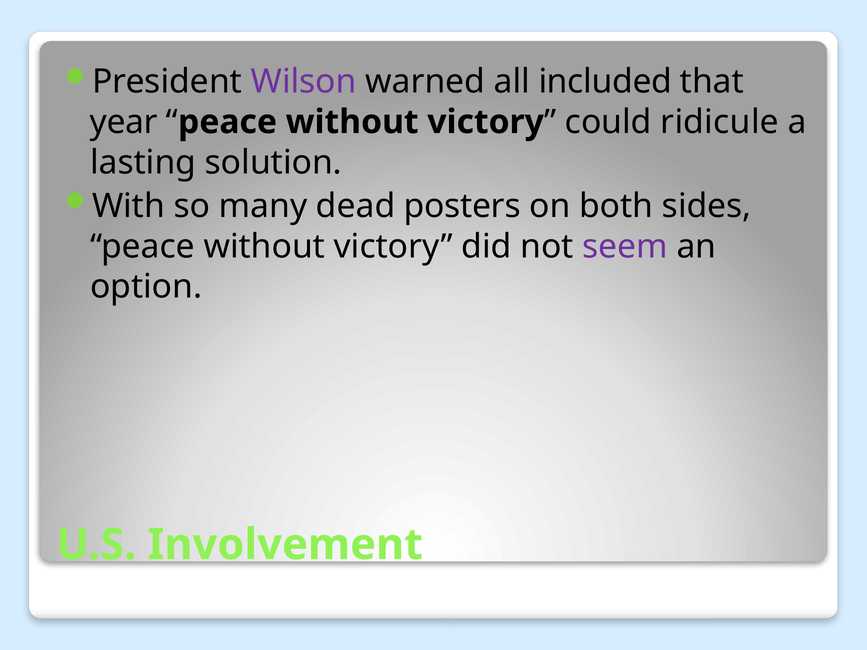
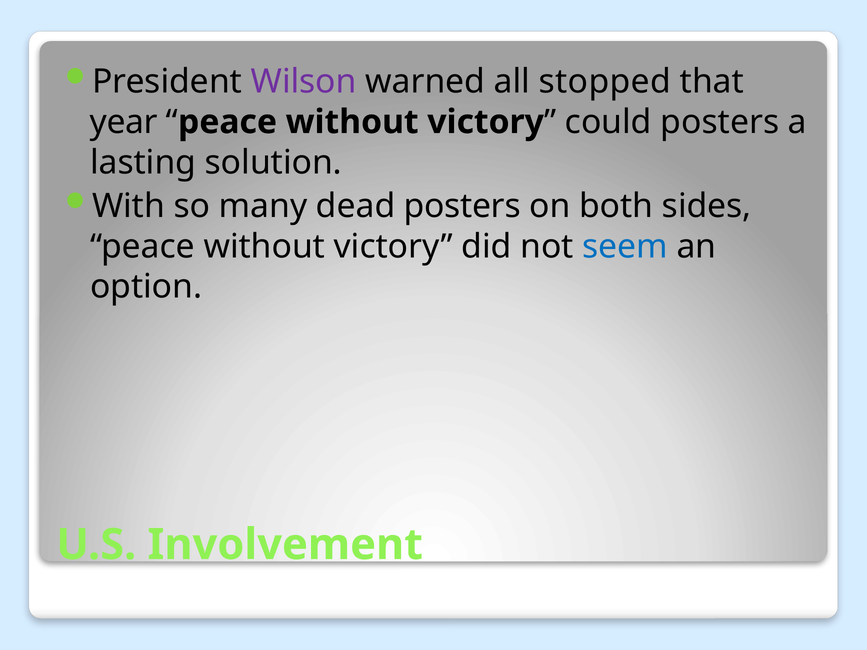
included: included -> stopped (605, 82)
could ridicule: ridicule -> posters (720, 122)
seem colour: purple -> blue (625, 246)
